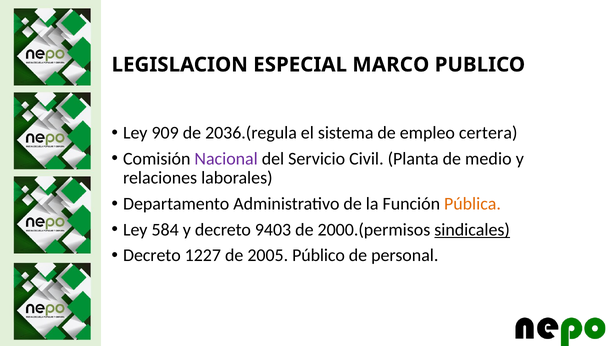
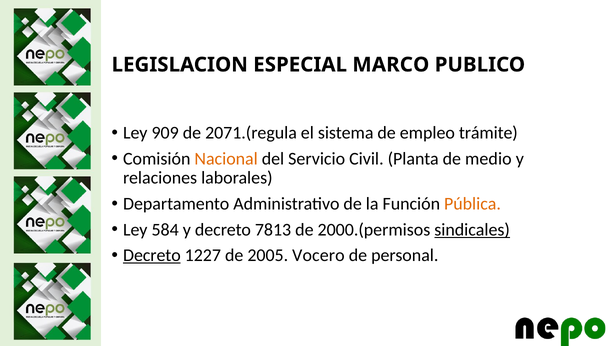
2036.(regula: 2036.(regula -> 2071.(regula (251, 133)
certera: certera -> trámite (488, 133)
Nacional colour: purple -> orange (226, 159)
9403: 9403 -> 7813 (273, 230)
Decreto underline: none -> present (152, 255)
Público: Público -> Vocero (318, 255)
